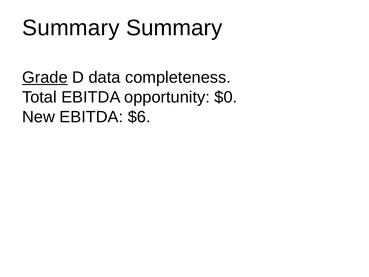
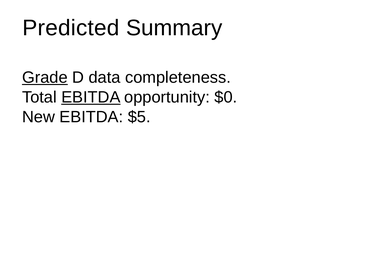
Summary: Summary -> Predicted (71, 28)
EBITDA underline: none -> present (91, 97)
$6: $6 -> $5 (139, 117)
